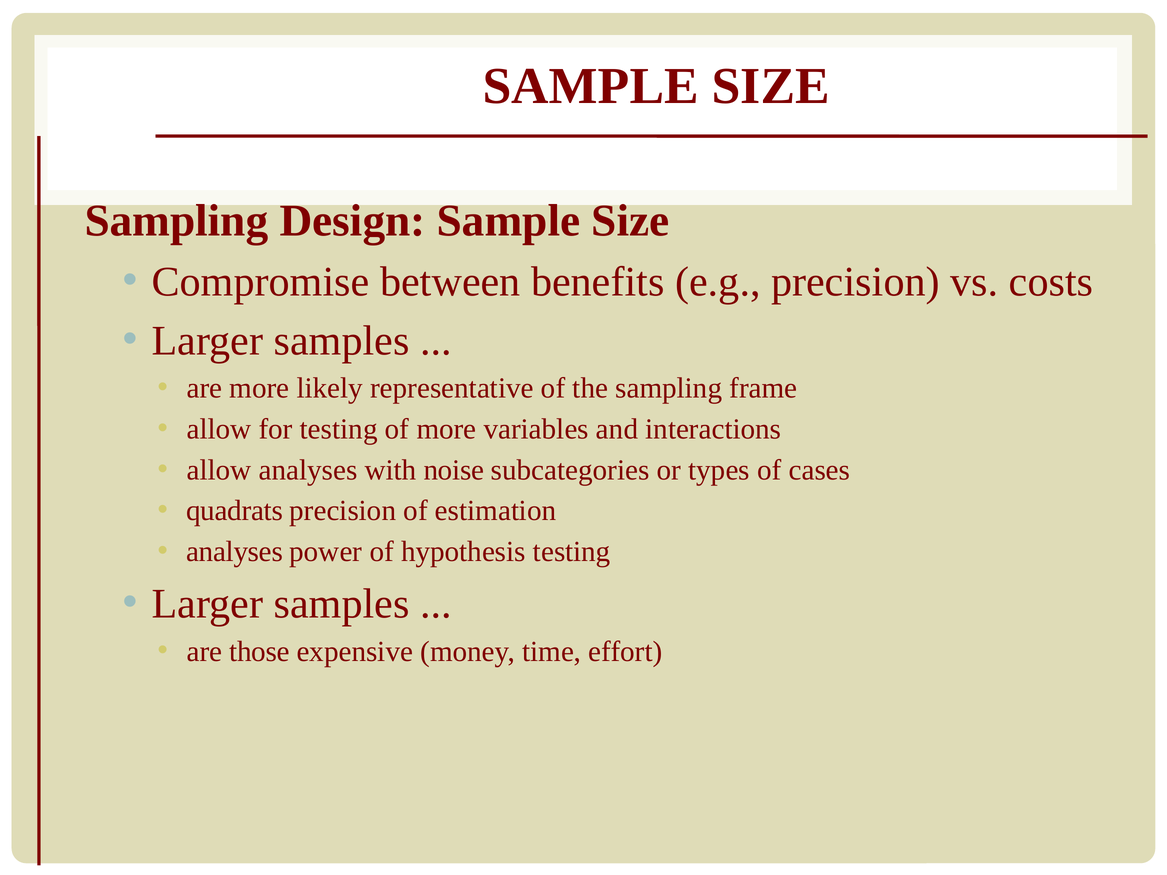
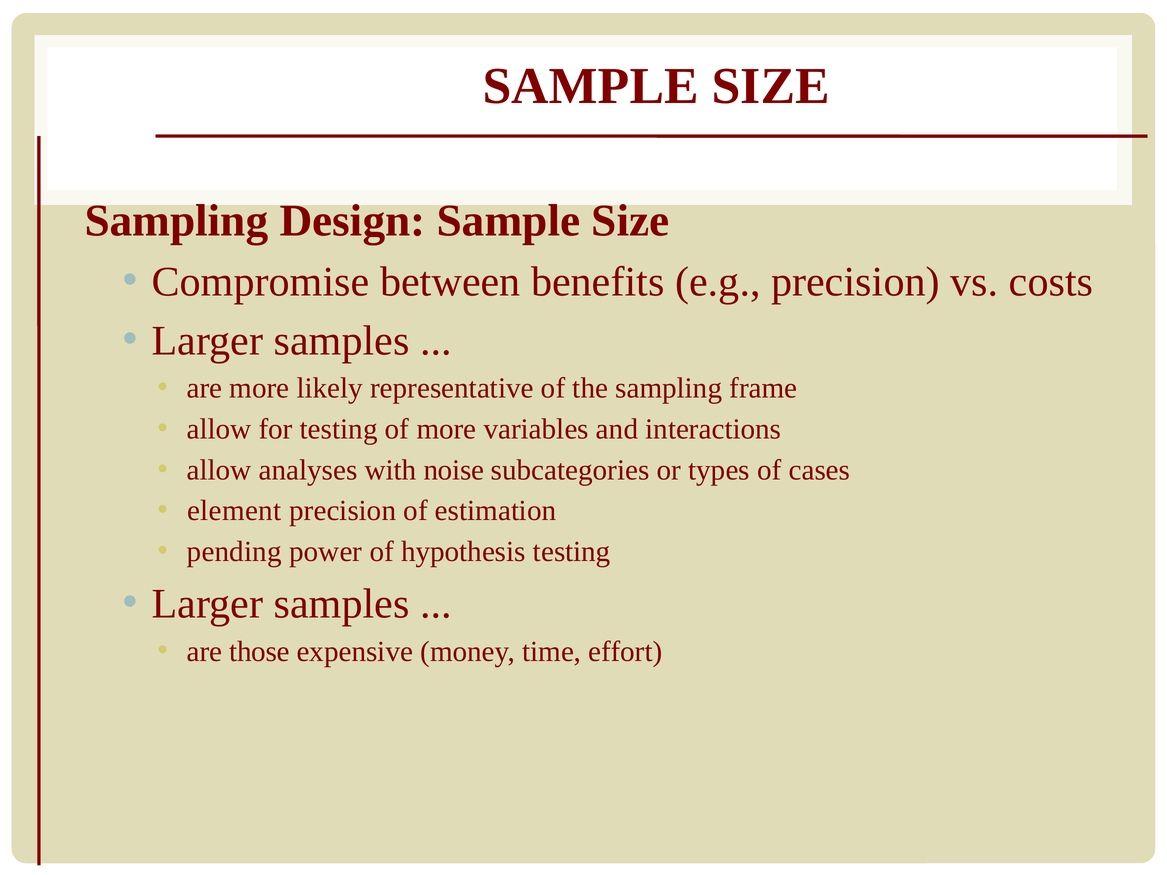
quadrats: quadrats -> element (234, 511)
analyses: analyses -> pending (234, 552)
